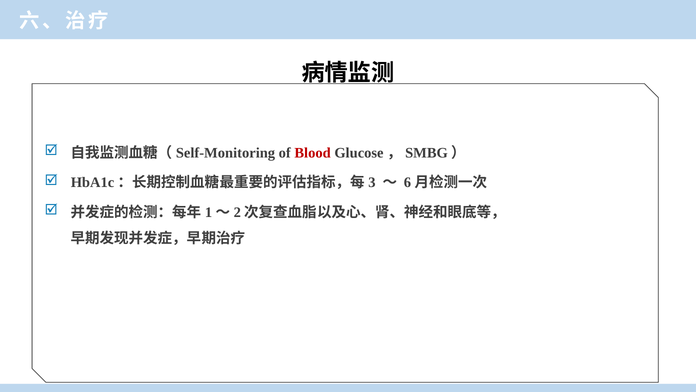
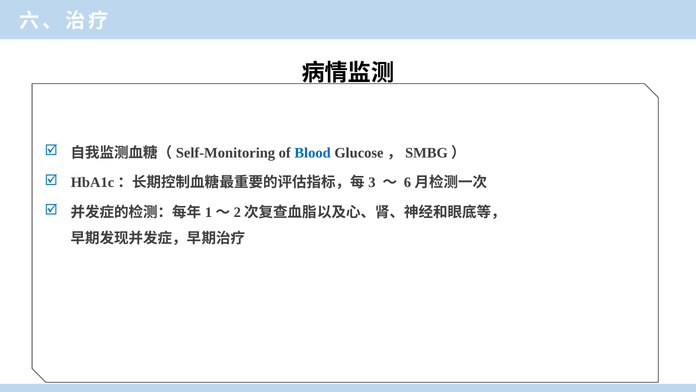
Blood colour: red -> blue (313, 153)
